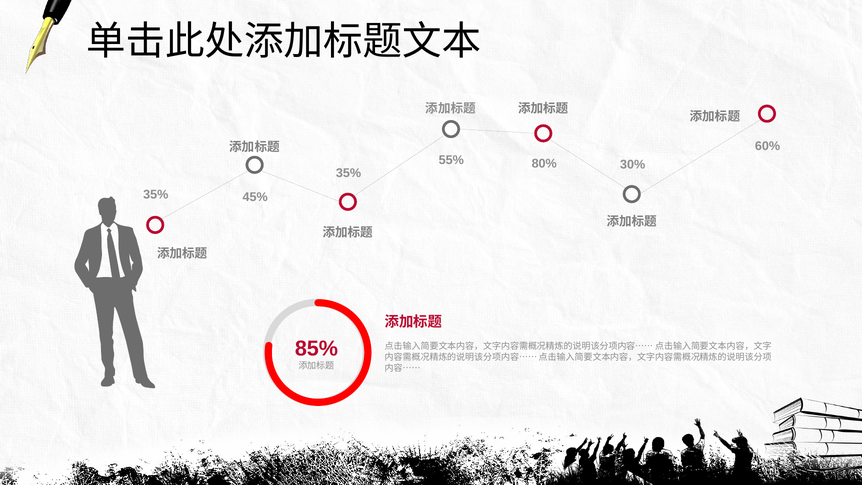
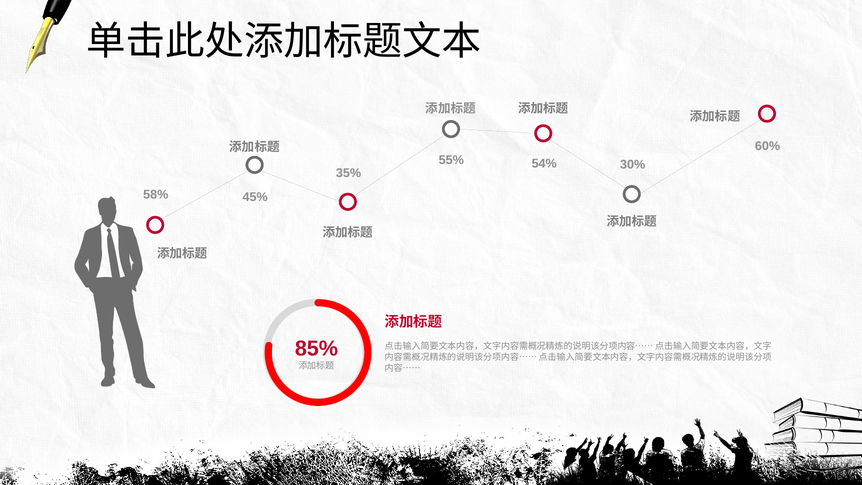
80%: 80% -> 54% (544, 164)
35%: 35% -> 58% (156, 195)
